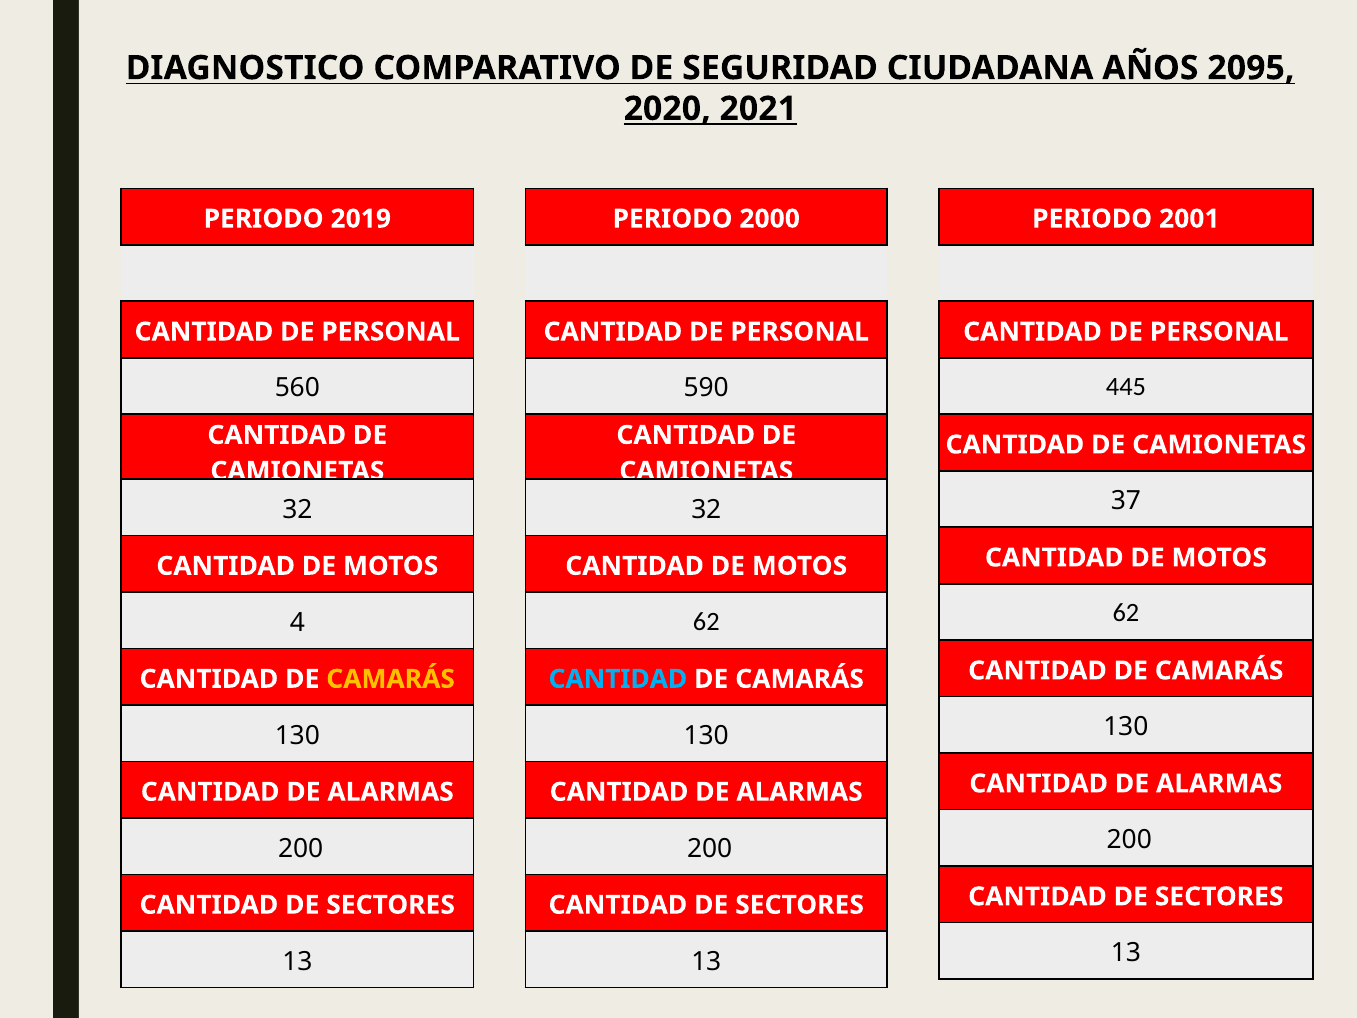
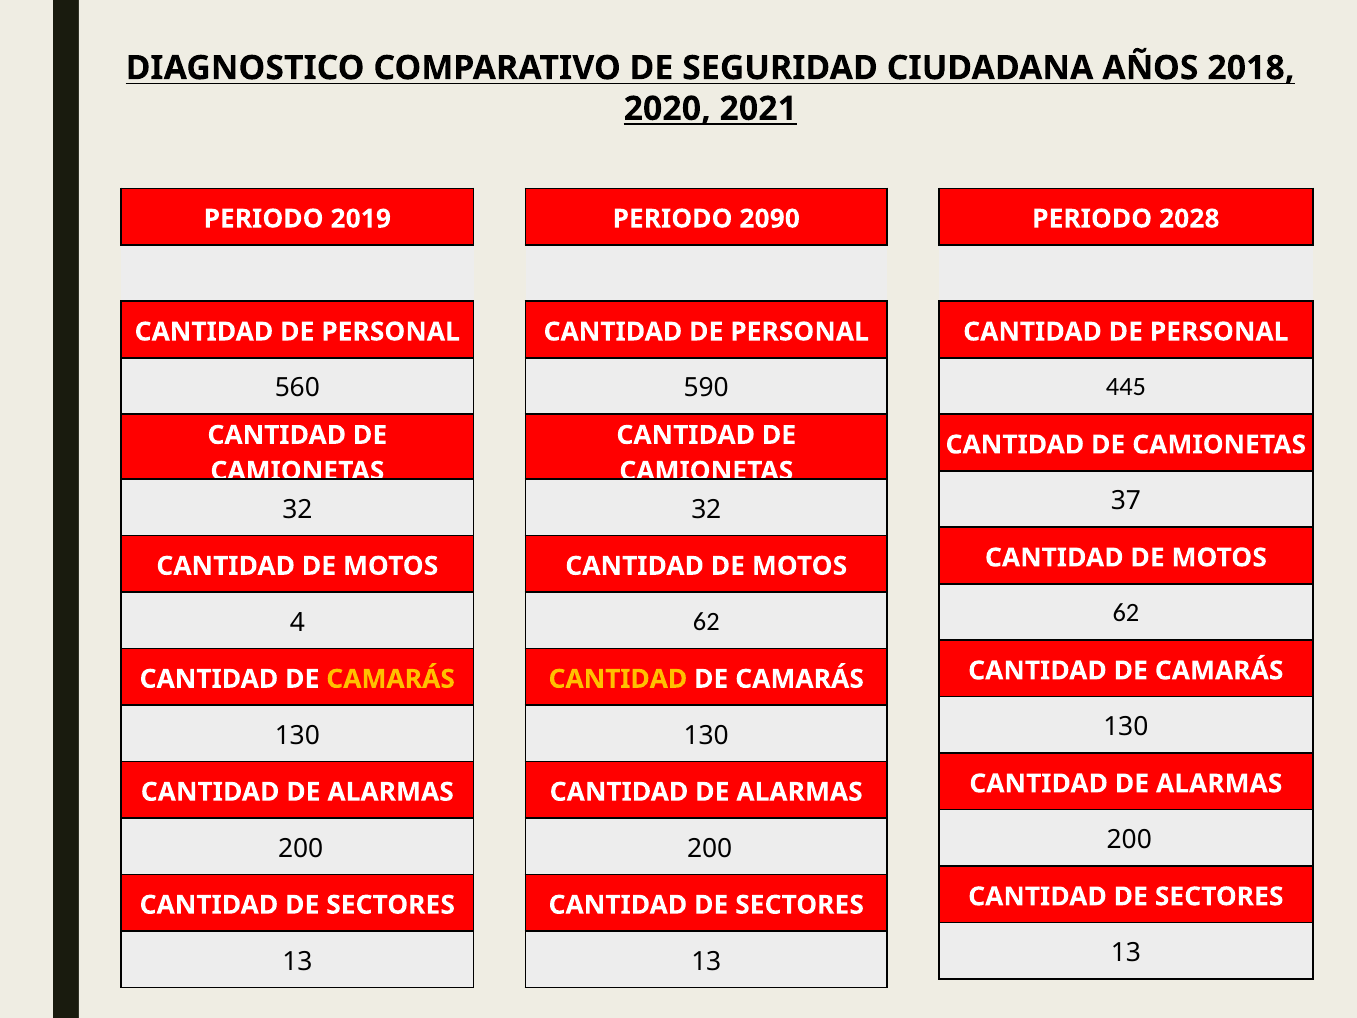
2095: 2095 -> 2018 (1251, 68)
2000: 2000 -> 2090 (770, 219)
2001: 2001 -> 2028 (1189, 219)
CANTIDAD colour: light blue -> yellow (618, 679)
